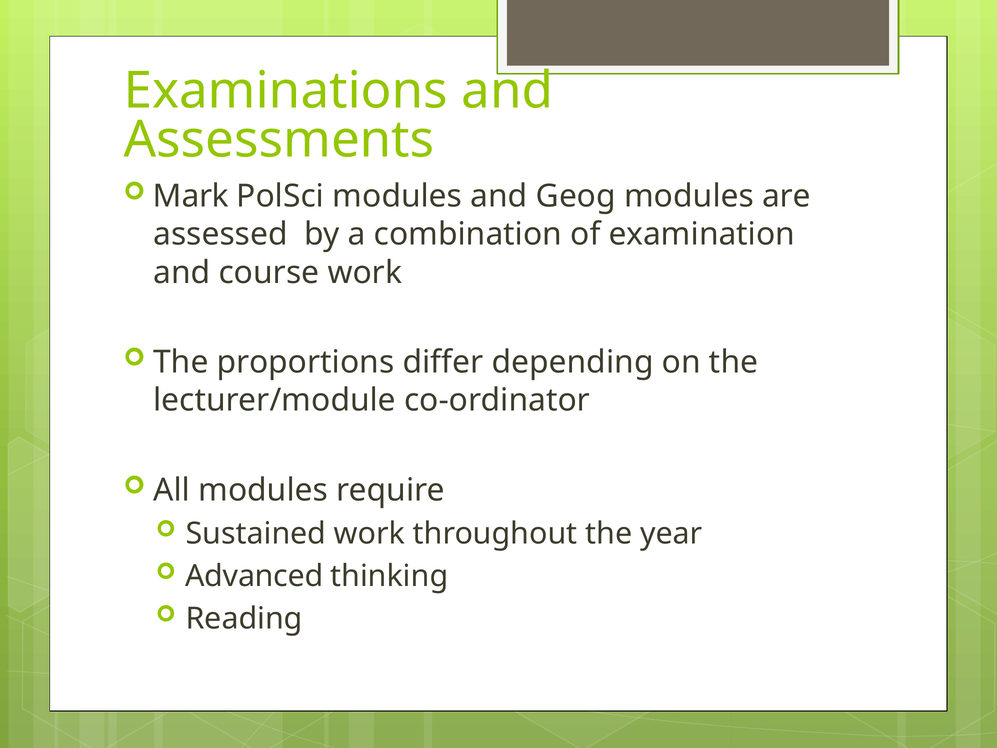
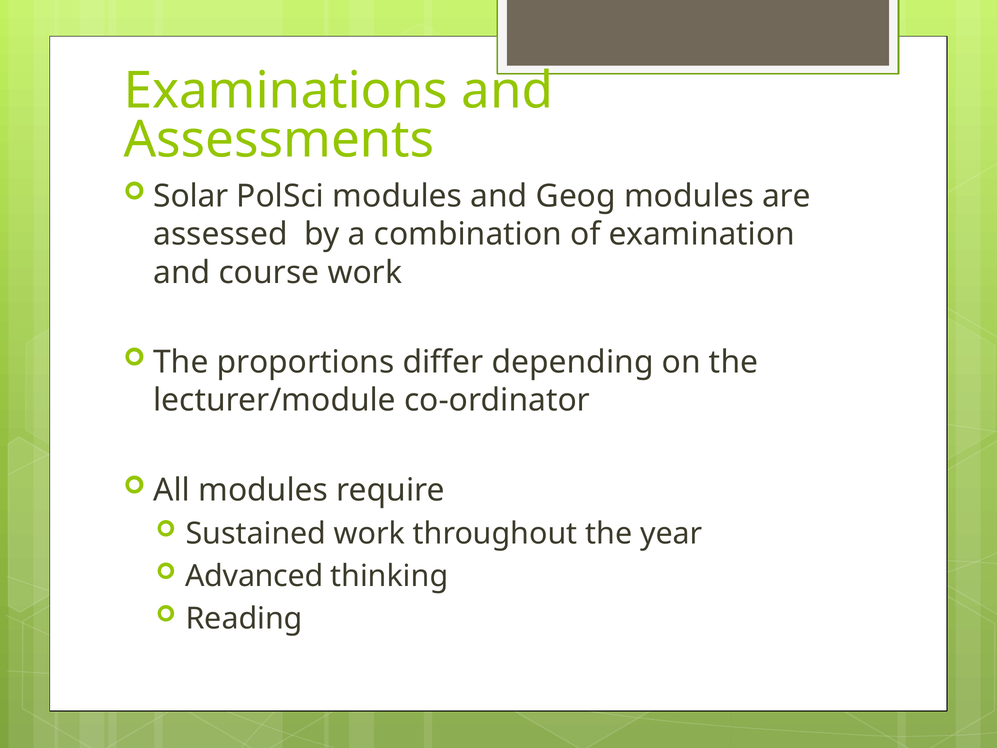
Mark: Mark -> Solar (191, 196)
